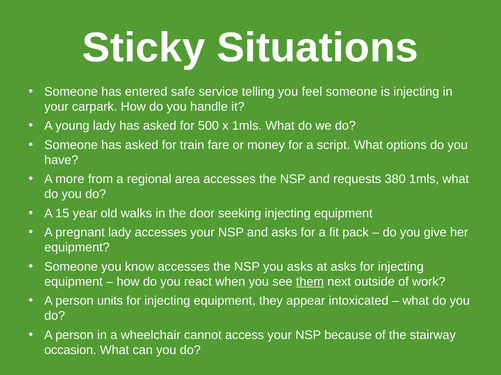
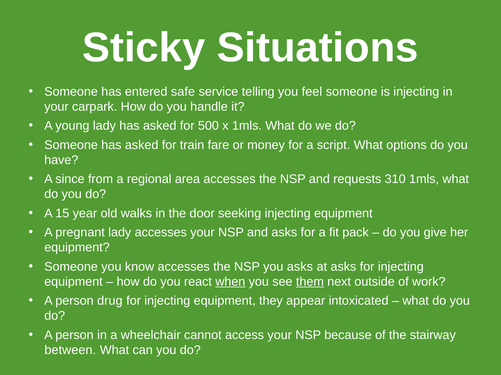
more: more -> since (70, 179)
380: 380 -> 310 (395, 179)
when underline: none -> present (230, 282)
units: units -> drug (110, 301)
occasion: occasion -> between (70, 351)
